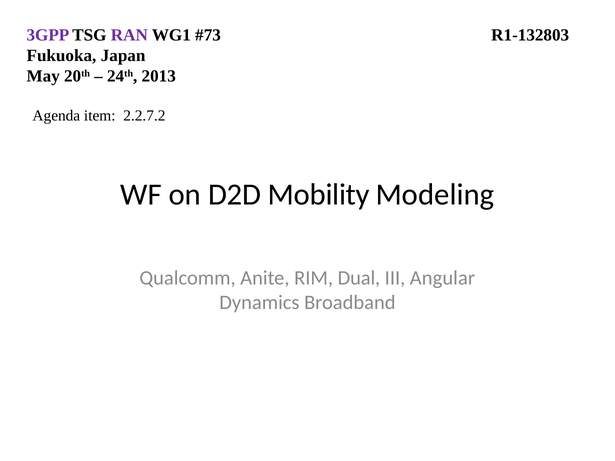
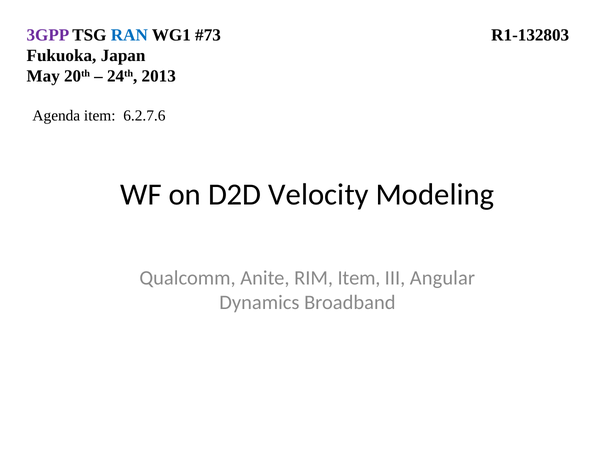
RAN colour: purple -> blue (129, 35)
2.2.7.2: 2.2.7.2 -> 6.2.7.6 (144, 116)
Mobility: Mobility -> Velocity (319, 195)
RIM Dual: Dual -> Item (359, 278)
